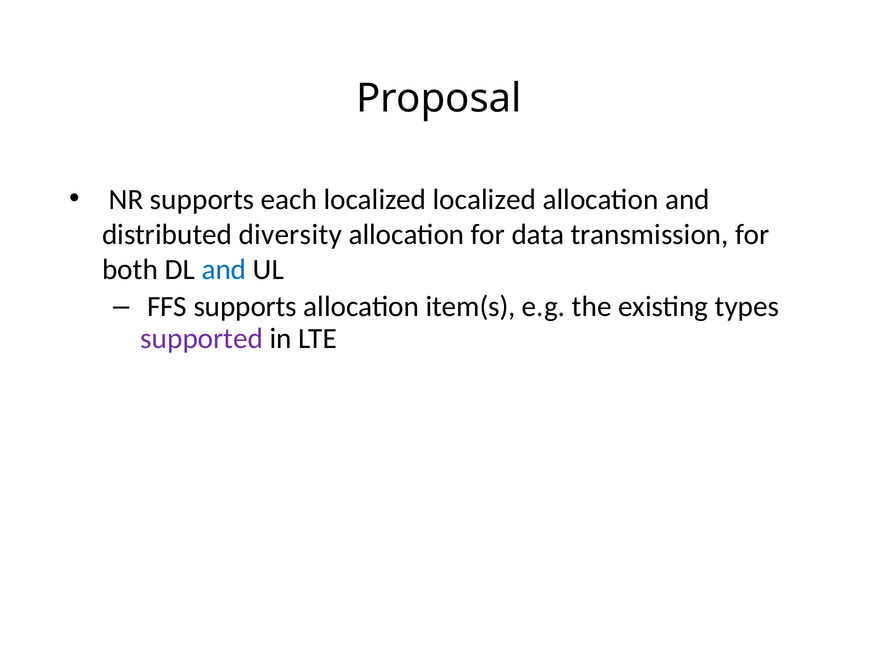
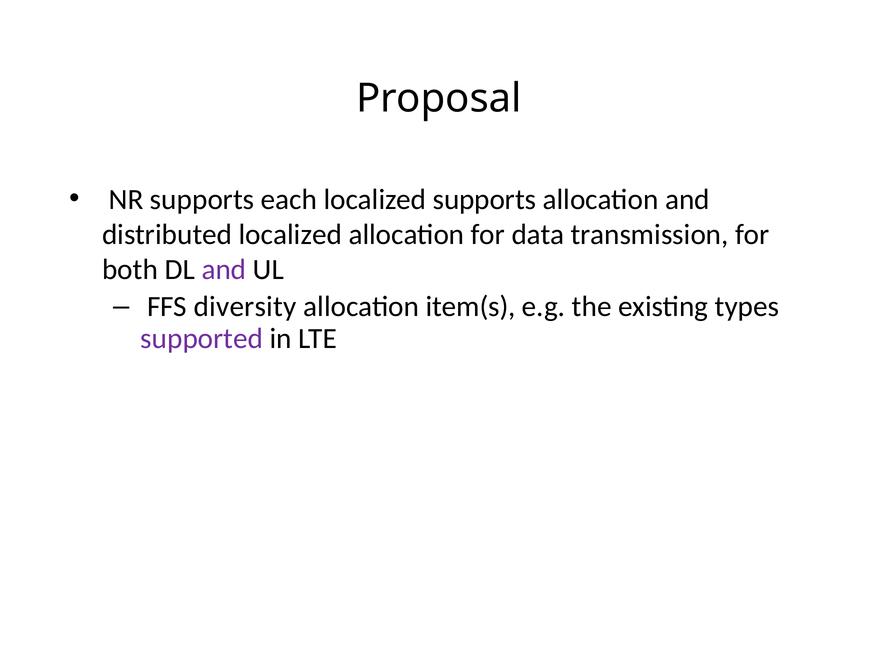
localized localized: localized -> supports (484, 199)
distributed diversity: diversity -> localized (290, 234)
and colour: blue -> purple (224, 270)
FFS supports: supports -> diversity (245, 307)
